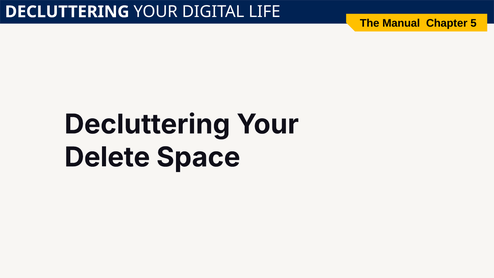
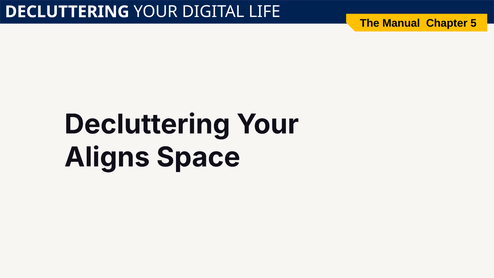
Delete: Delete -> Aligns (107, 157)
